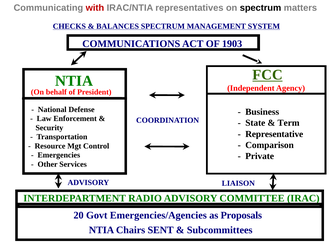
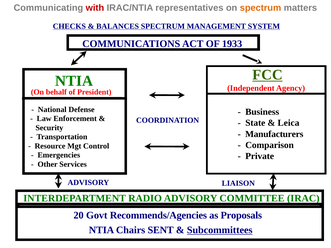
spectrum colour: black -> orange (261, 8)
1903: 1903 -> 1933 (232, 44)
Term: Term -> Leica (288, 123)
Representative: Representative -> Manufacturers (274, 134)
Emergencies/Agencies: Emergencies/Agencies -> Recommends/Agencies (158, 216)
Subcommittees underline: none -> present (220, 230)
